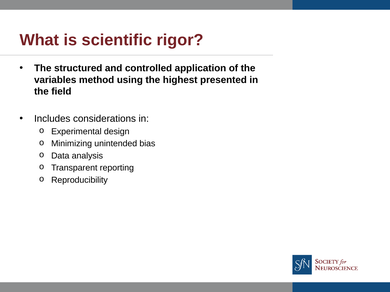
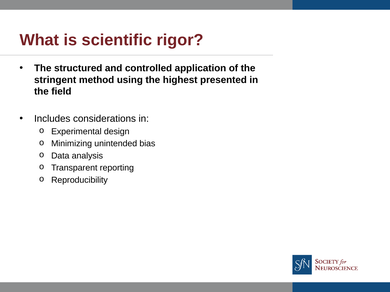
variables: variables -> stringent (55, 80)
